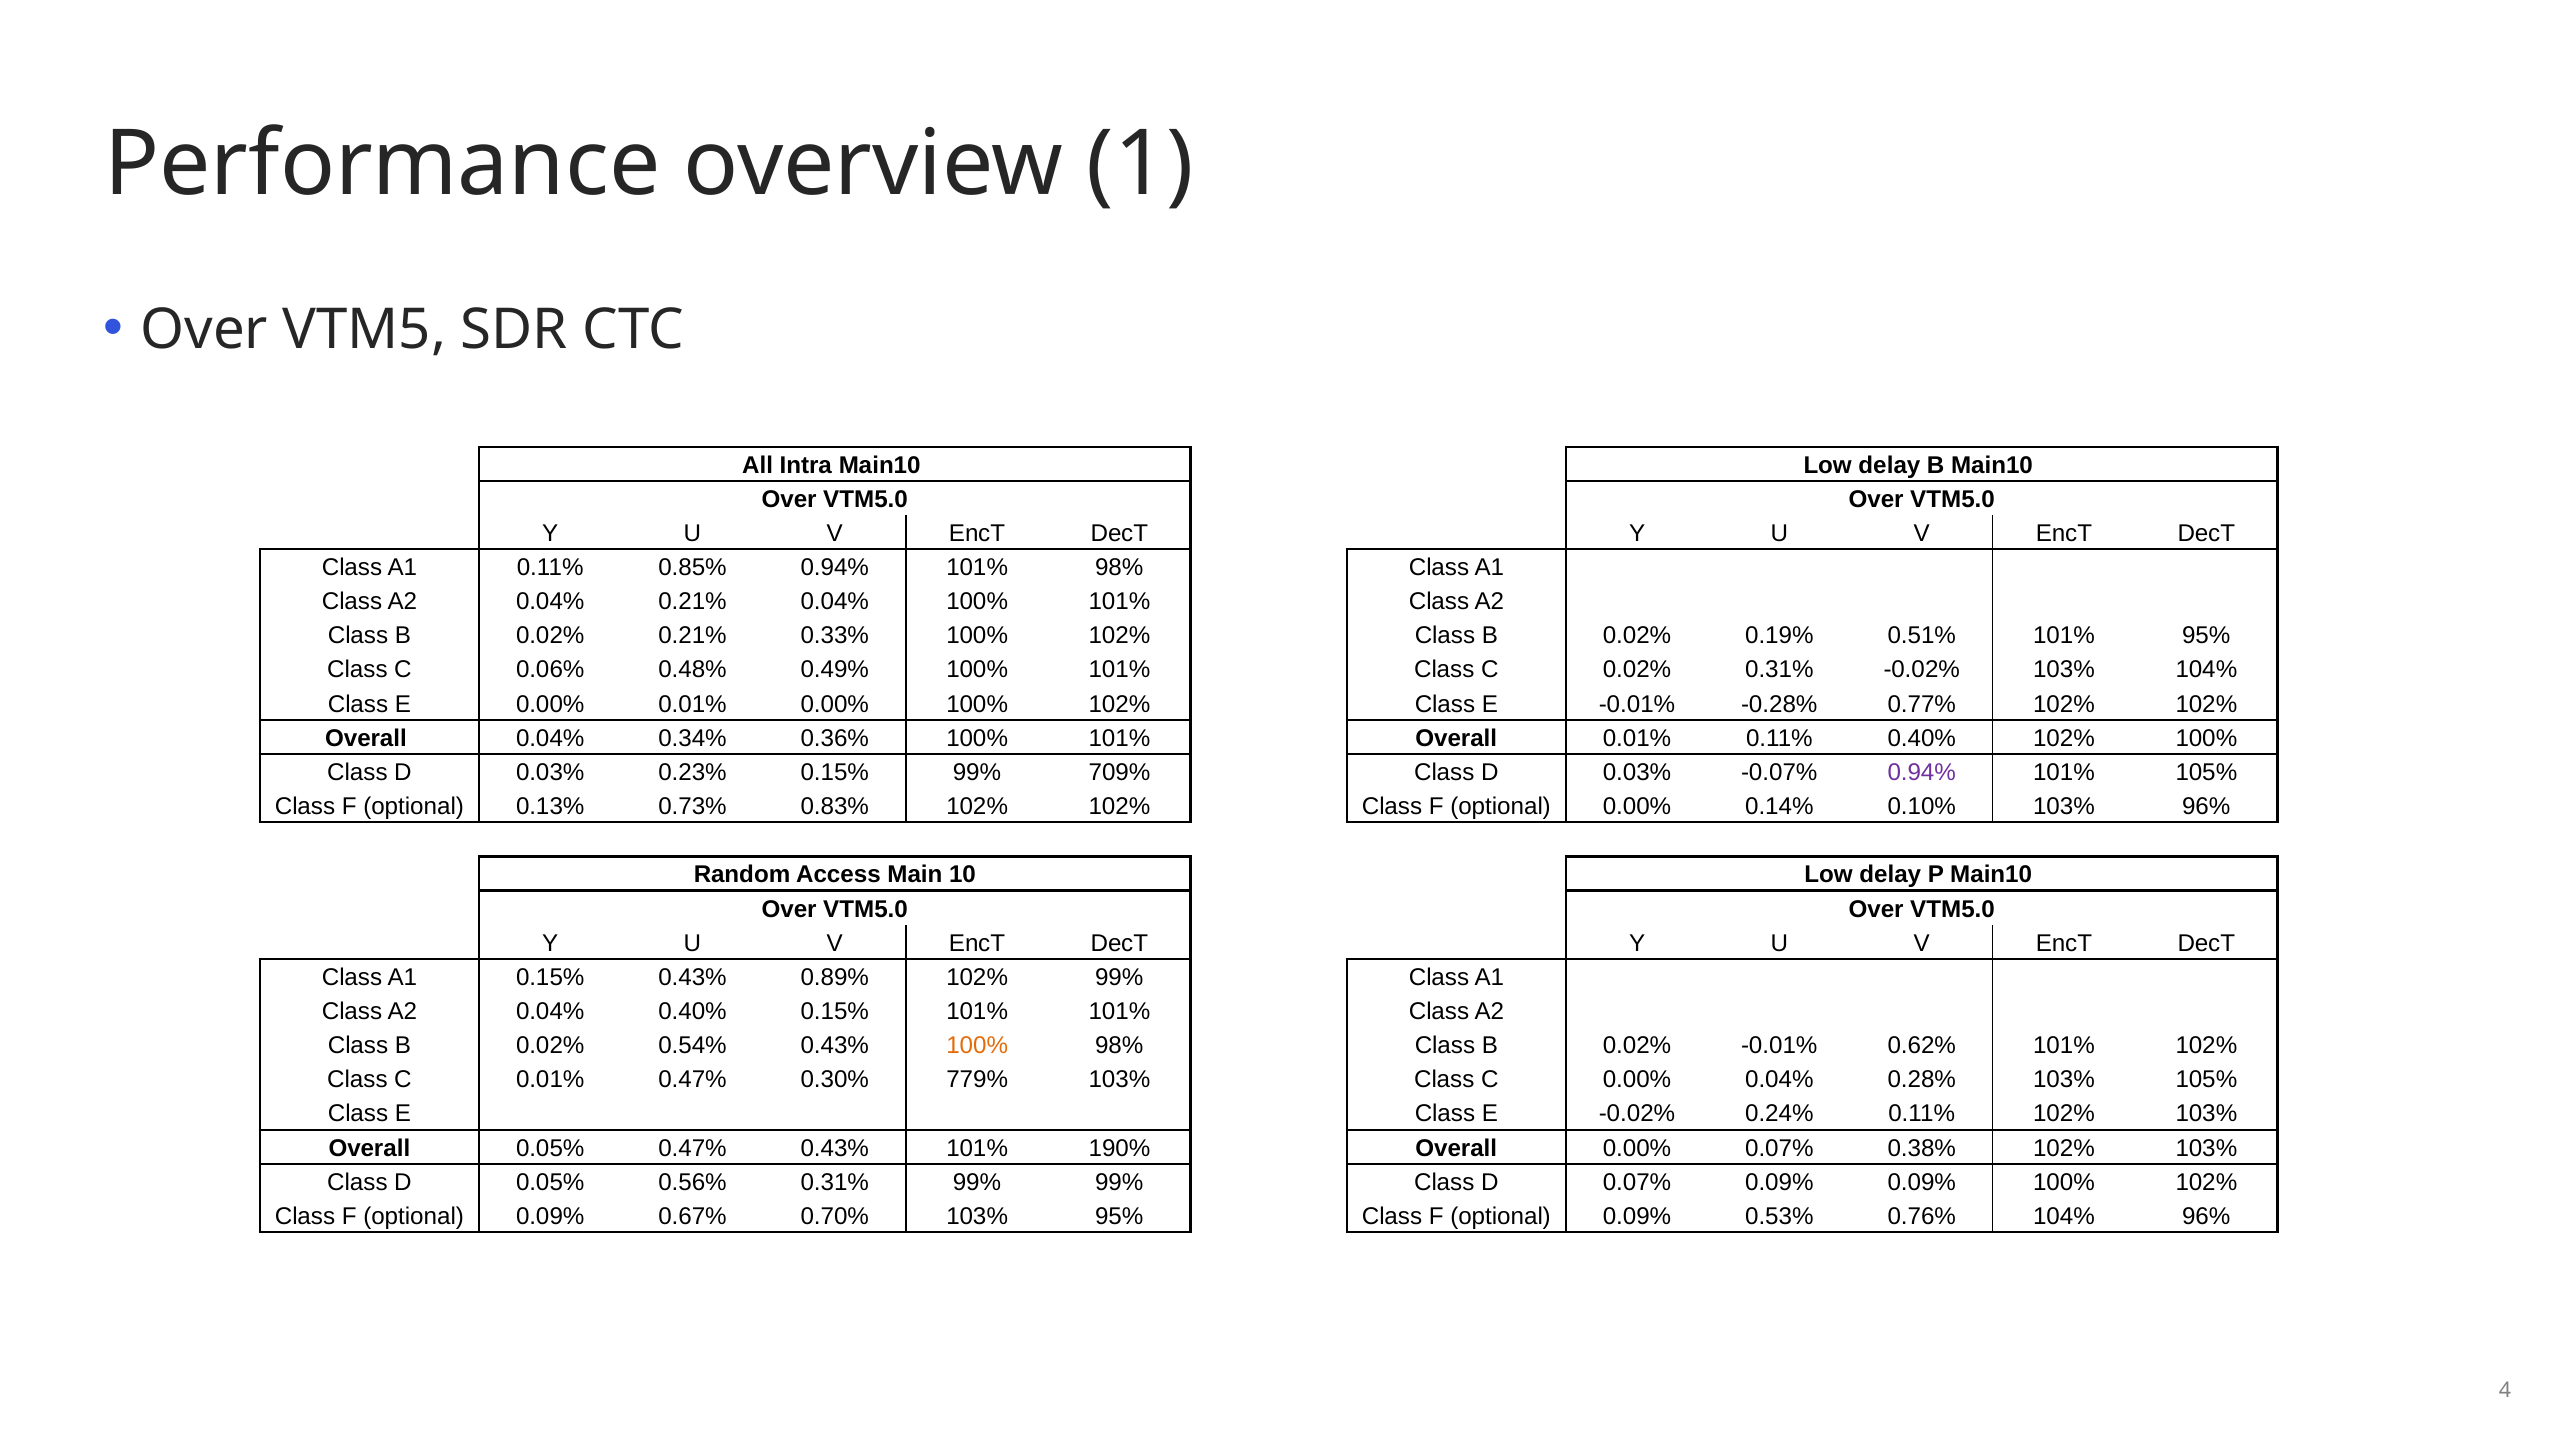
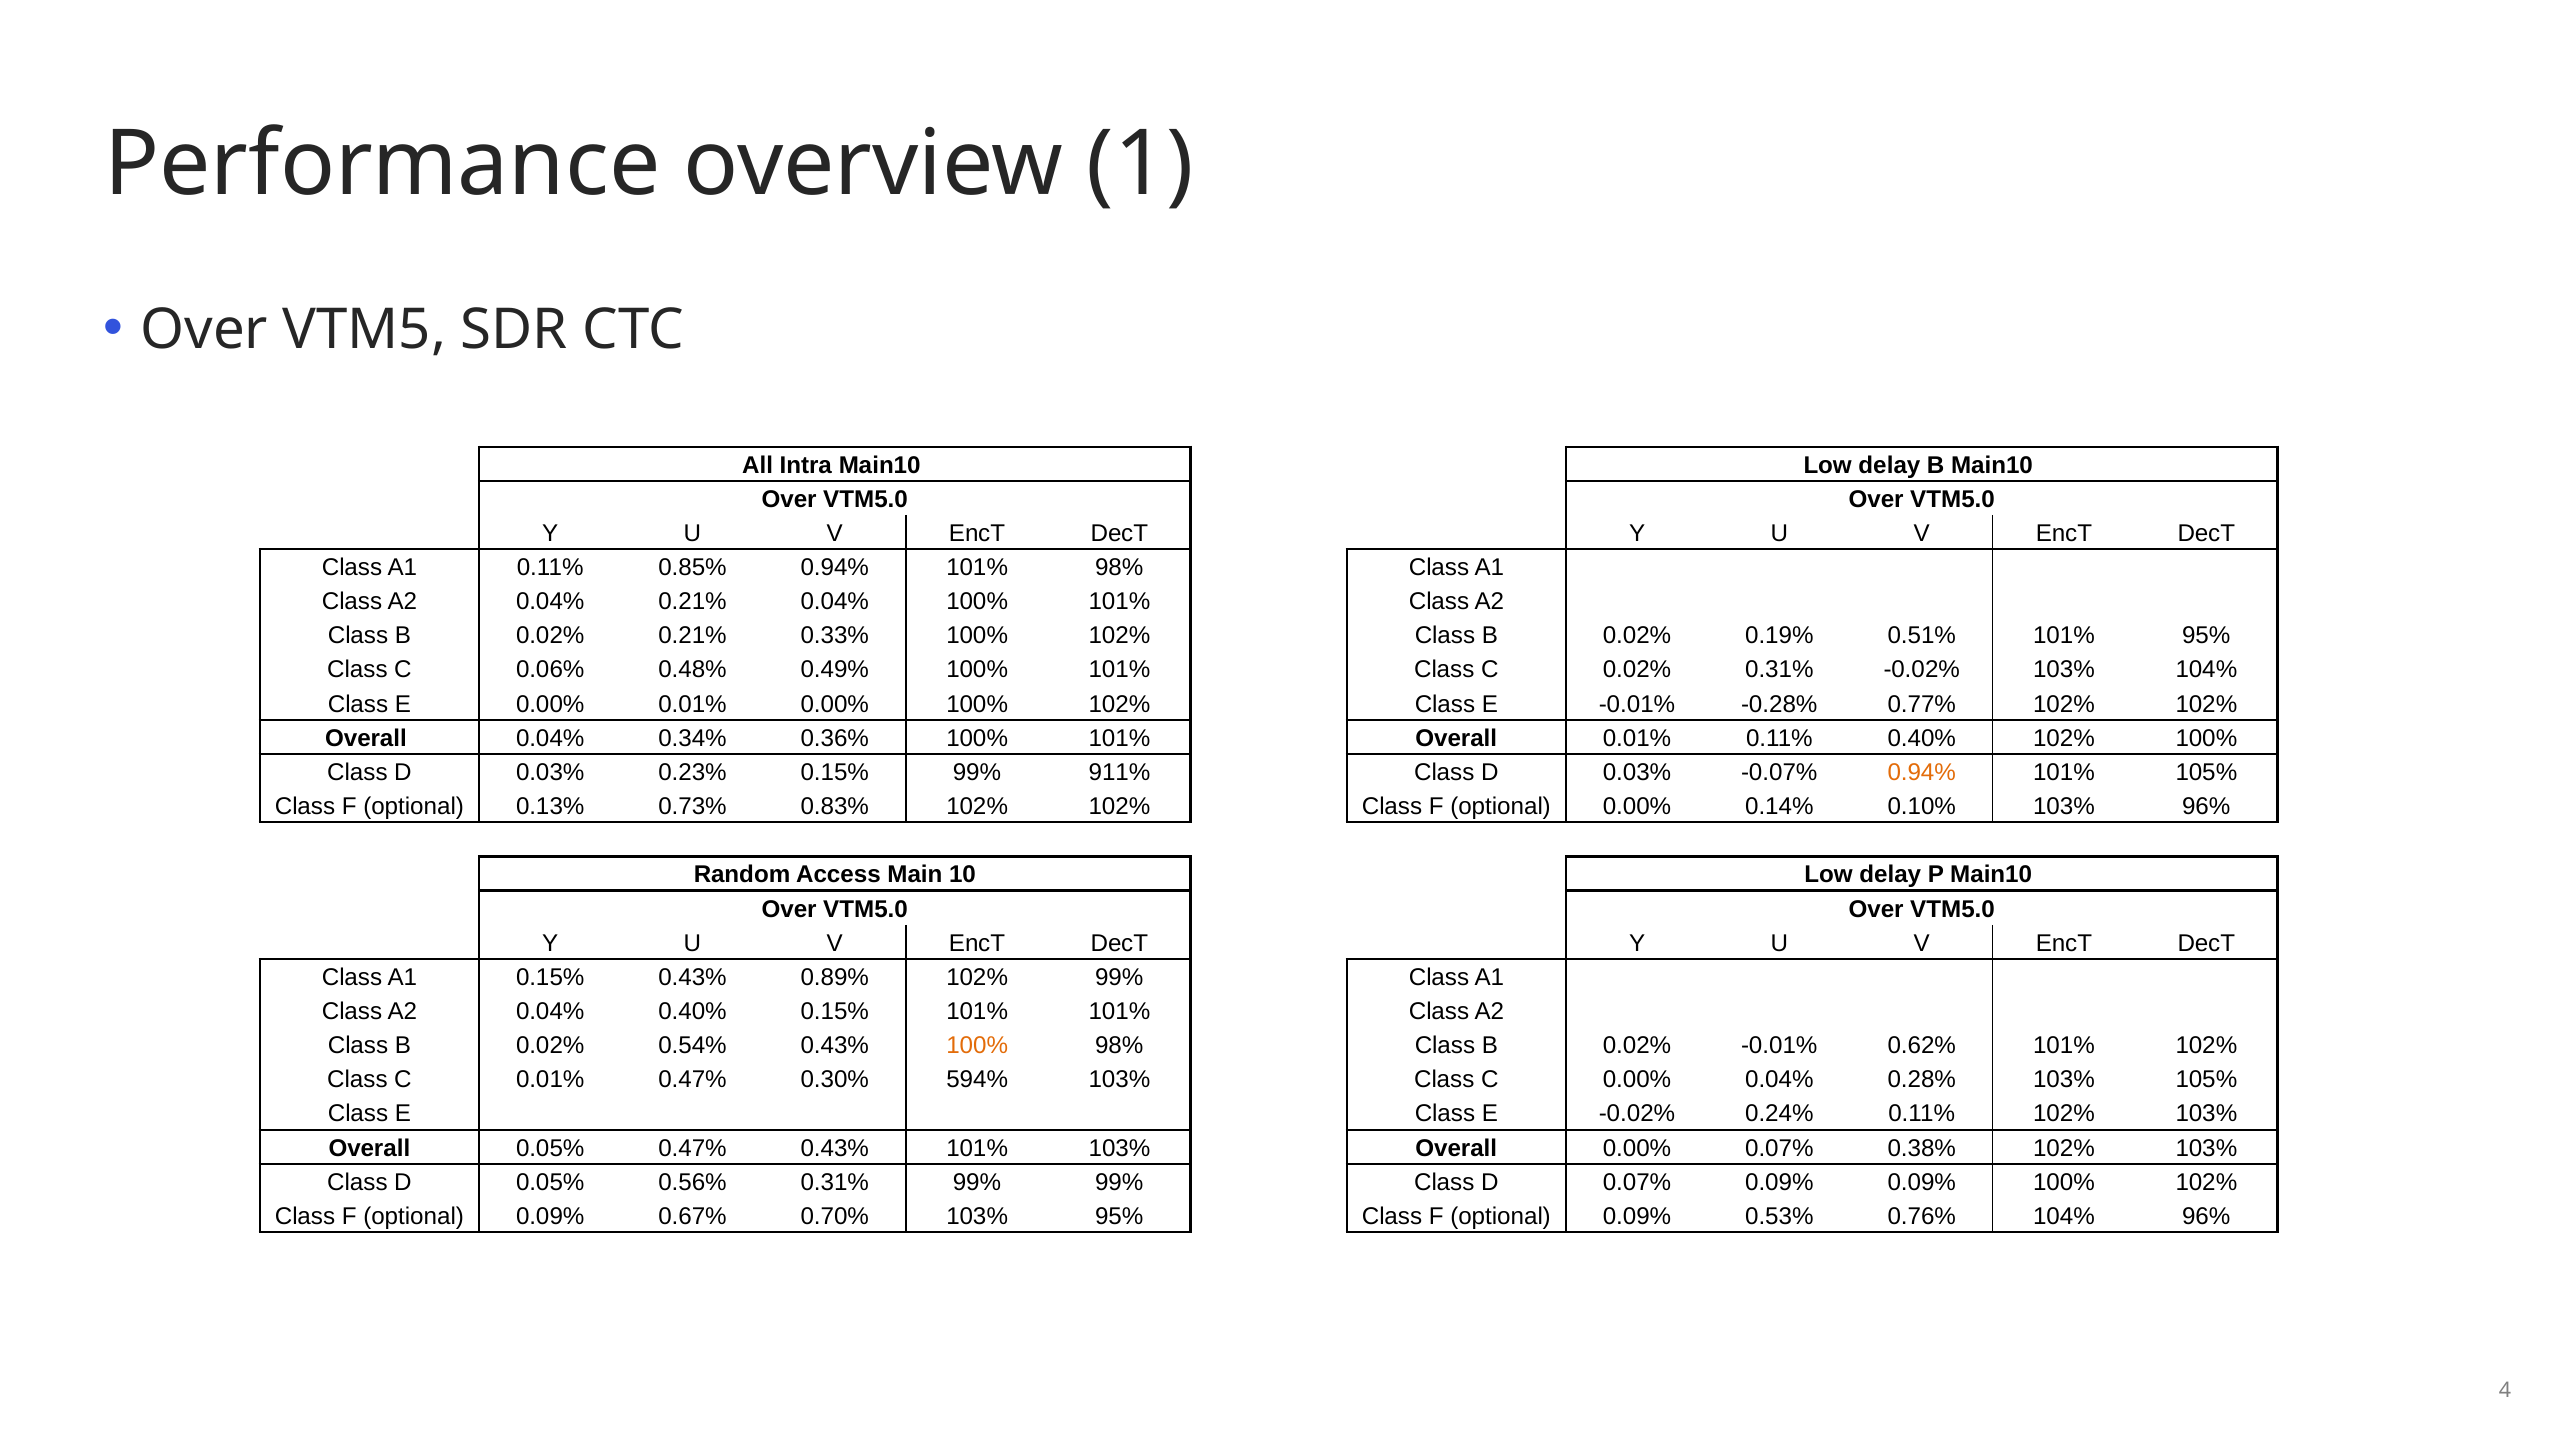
709%: 709% -> 911% (1119, 772)
0.94% colour: purple -> orange (1922, 772)
779%: 779% -> 594% (977, 1080)
101% 190%: 190% -> 103% (1119, 1148)
